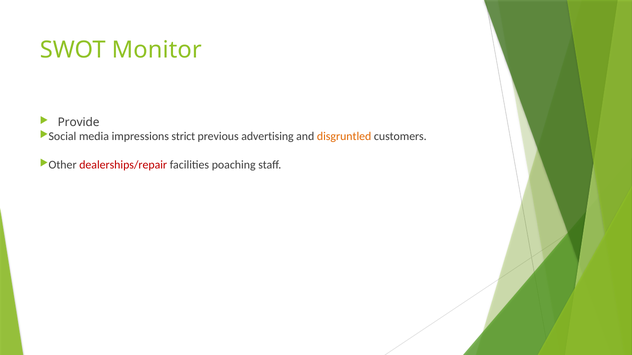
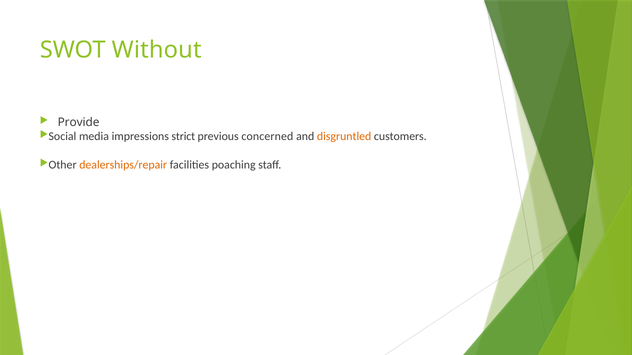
Monitor: Monitor -> Without (157, 50)
advertising: advertising -> concerned (267, 137)
dealerships/repair colour: red -> orange (123, 165)
